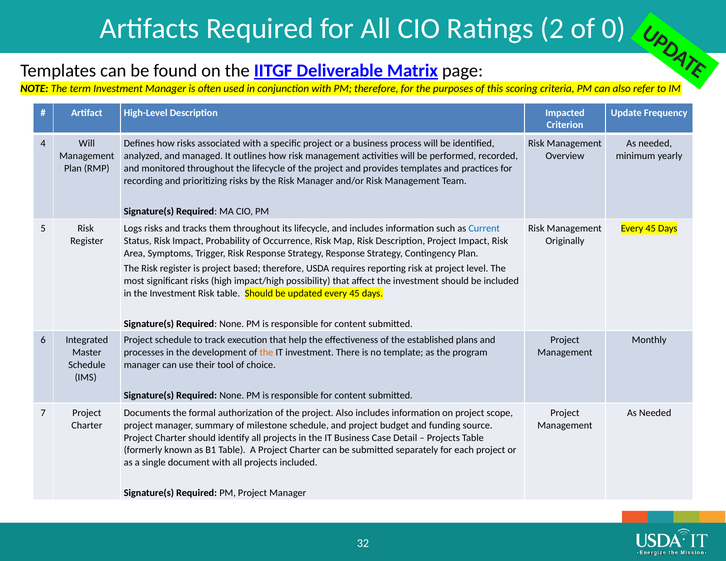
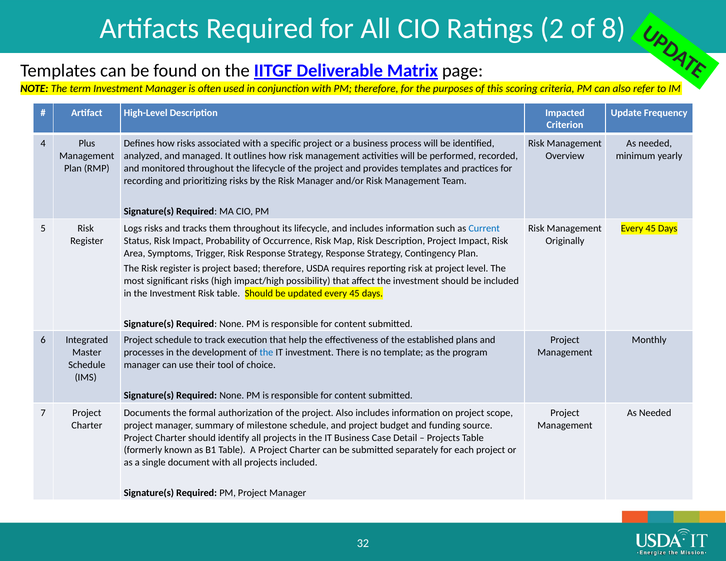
0: 0 -> 8 (614, 28)
4 Will: Will -> Plus (87, 144)
the colour: orange -> blue (266, 353)
